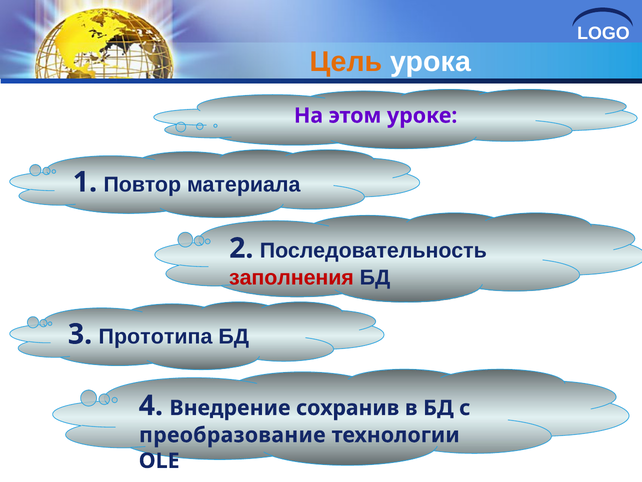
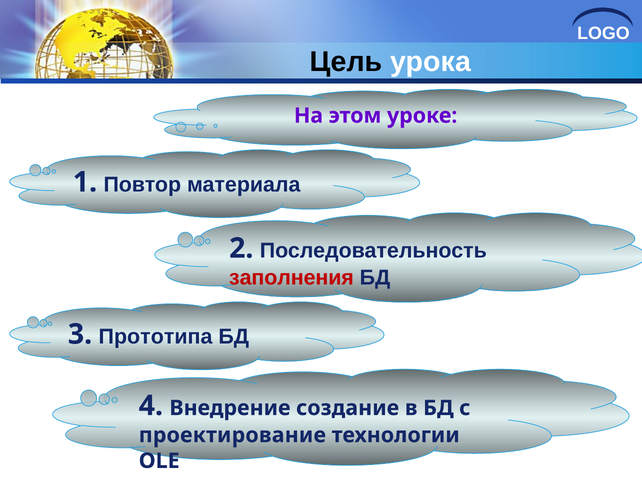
Цель colour: orange -> black (346, 62)
сохранив: сохранив -> создание (348, 408)
преобразование: преобразование -> проектирование (232, 435)
